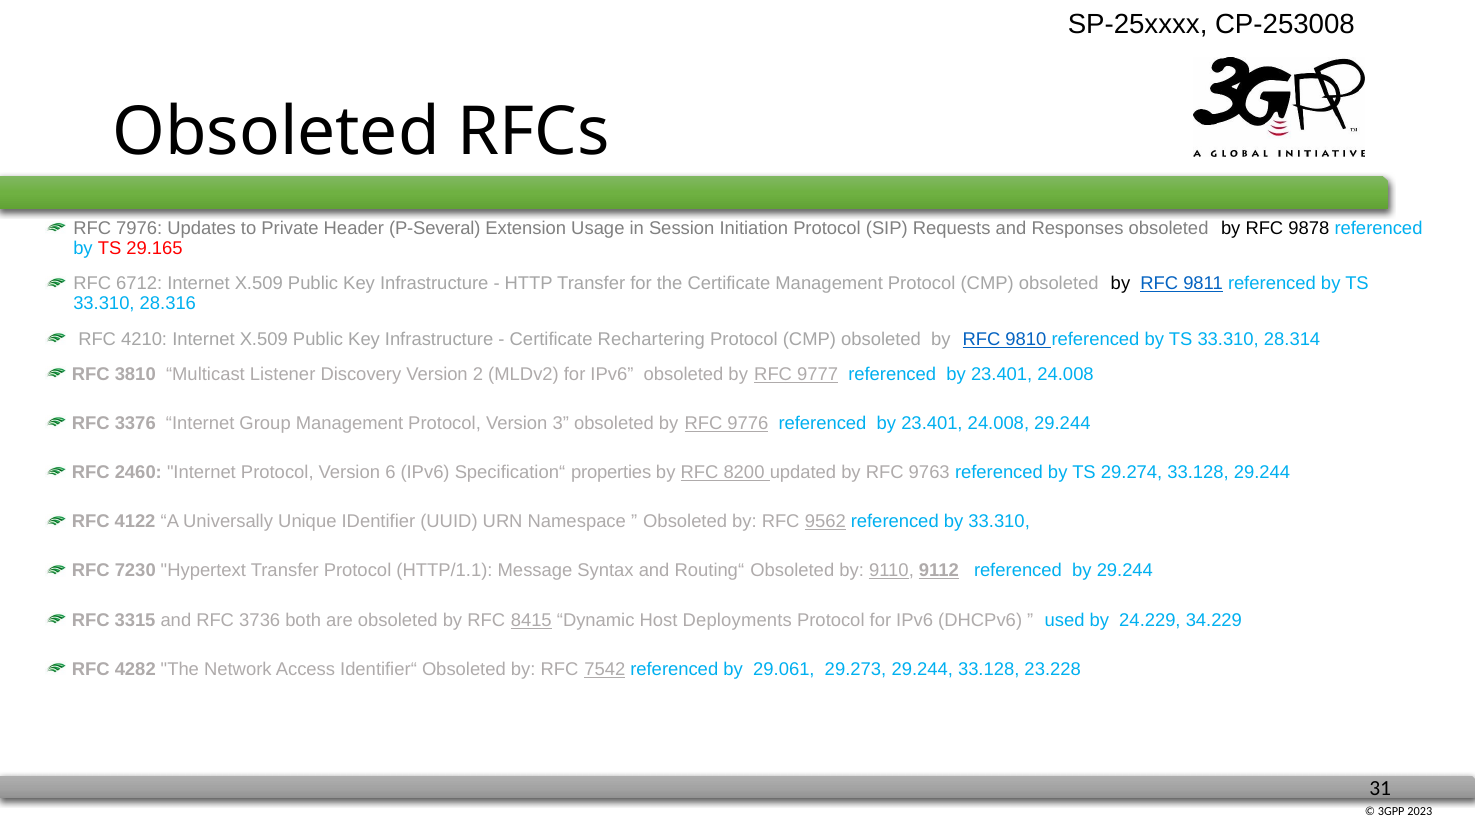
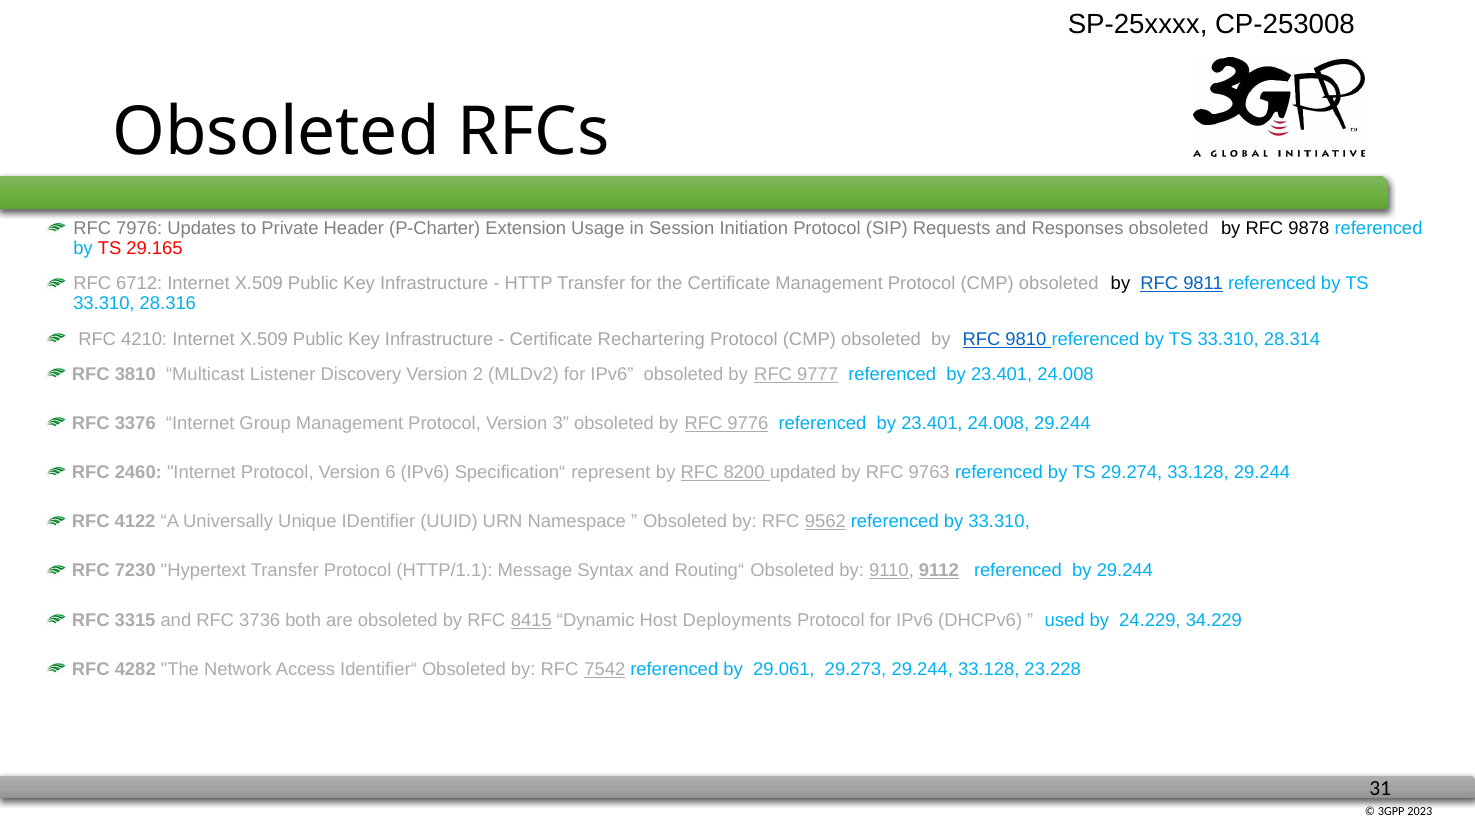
P-Several: P-Several -> P-Charter (435, 228)
properties: properties -> represent (611, 472)
